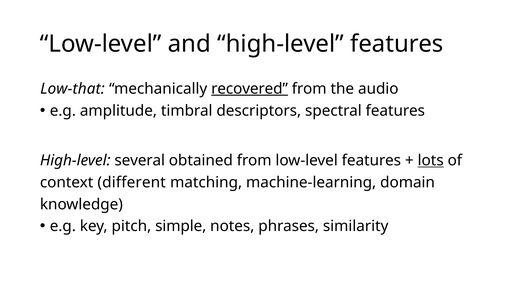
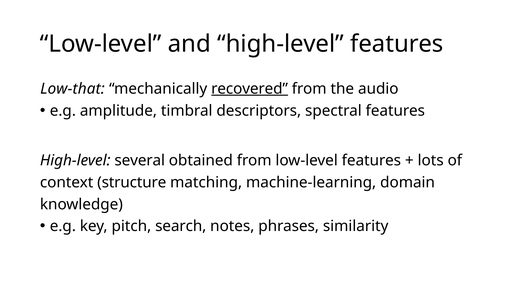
lots underline: present -> none (431, 160)
different: different -> structure (132, 182)
simple: simple -> search (181, 226)
